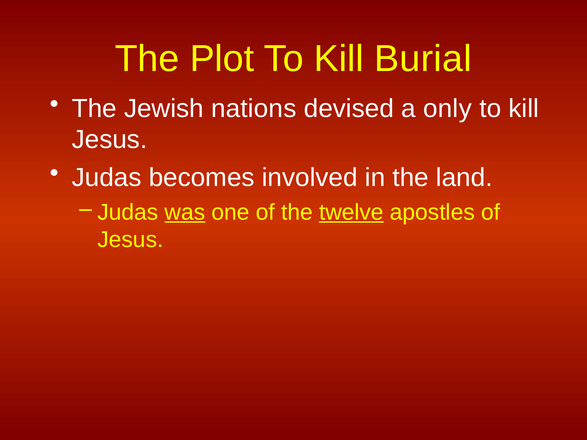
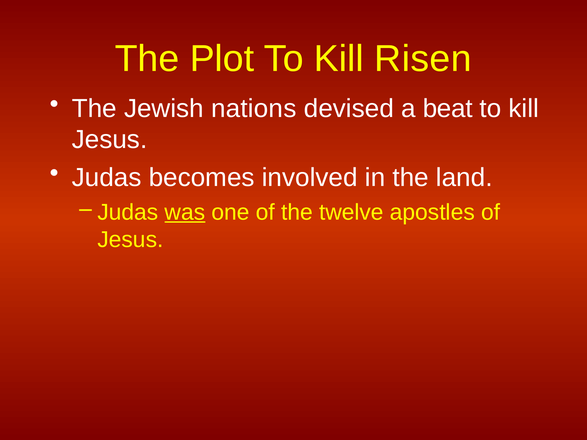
Burial: Burial -> Risen (423, 59)
only: only -> beat (448, 108)
twelve underline: present -> none (351, 212)
